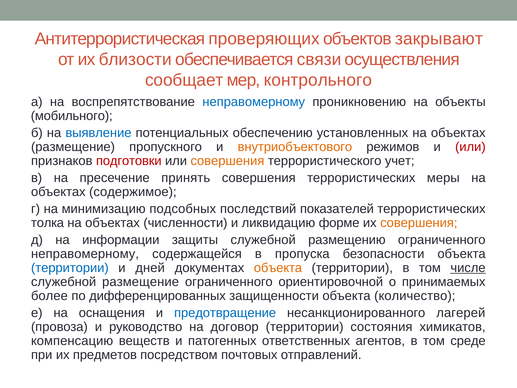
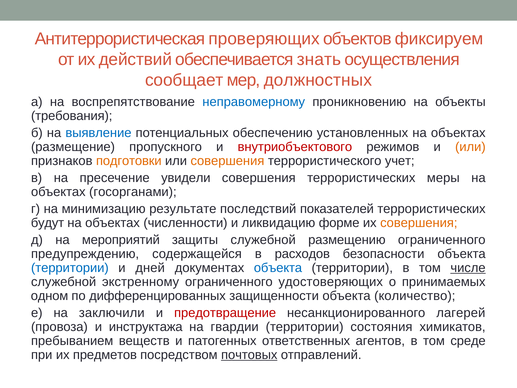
закрывают: закрывают -> фиксируем (439, 39)
близости: близости -> действий (135, 59)
связи: связи -> знать (319, 59)
контрольного: контрольного -> должностных (318, 80)
мобильного: мобильного -> требования (72, 116)
внутриобъектового colour: orange -> red (295, 147)
или colour: red -> orange (470, 147)
подготовки colour: red -> orange (129, 161)
принять: принять -> увидели (186, 178)
содержимое: содержимое -> госорганами (133, 192)
подсобных: подсобных -> результате (183, 209)
толка: толка -> будут (47, 223)
информации: информации -> мероприятий (121, 240)
неправомерному: неправомерному -> предупреждению (85, 254)
пропуска: пропуска -> расходов (302, 254)
объекта colour: orange -> blue (278, 268)
служебной размещение: размещение -> экстренному (141, 282)
ориентировочной: ориентировочной -> удостоверяющих (331, 282)
более: более -> одном (50, 296)
оснащения: оснащения -> заключили (112, 313)
предотвращение colour: blue -> red (225, 313)
руководство: руководство -> инструктажа (146, 327)
договор: договор -> гвардии (235, 327)
компенсацию: компенсацию -> пребыванием (72, 341)
почтовых underline: none -> present (249, 355)
